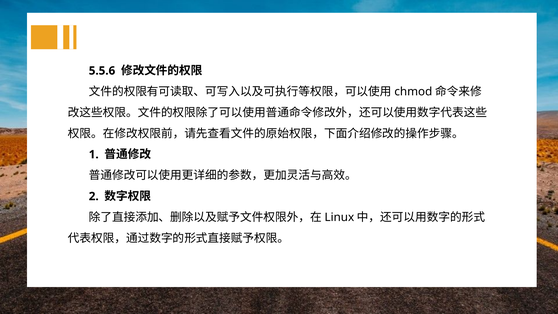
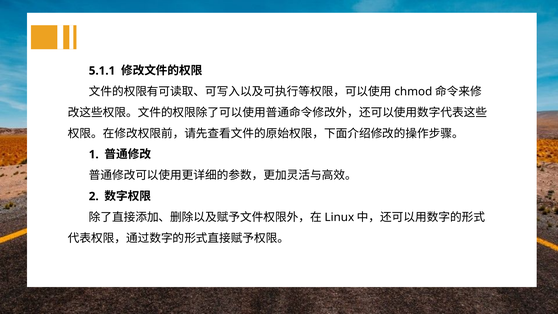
5.5.6: 5.5.6 -> 5.1.1 (102, 71)
